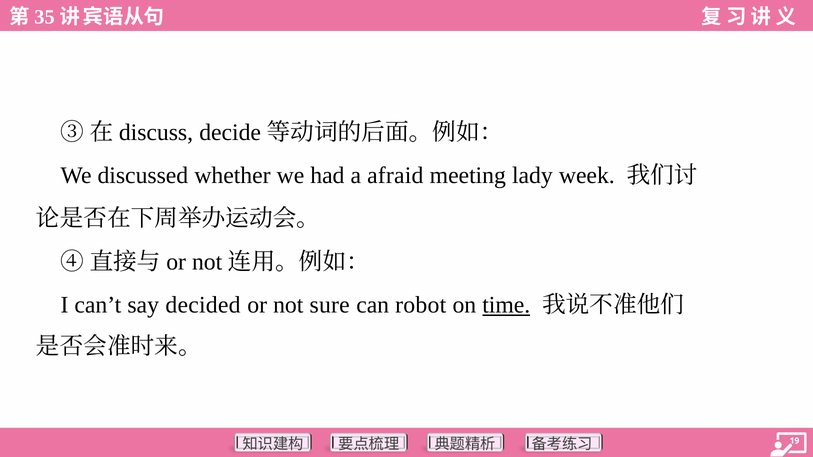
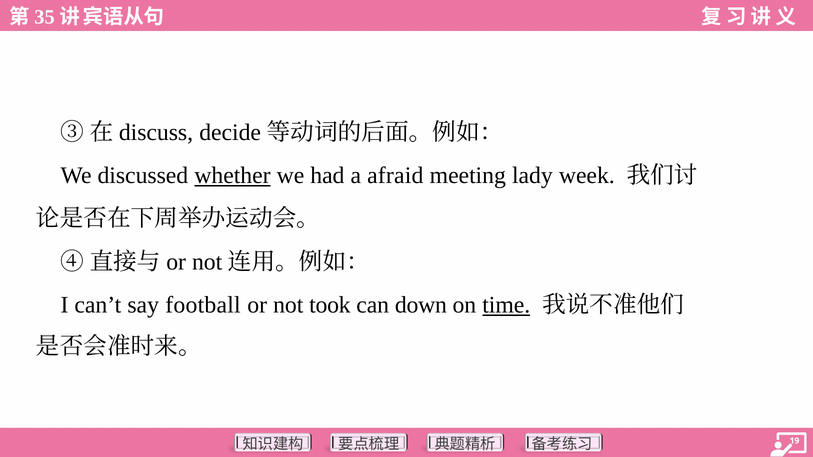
whether underline: none -> present (232, 176)
decided: decided -> football (203, 305)
sure: sure -> took (330, 305)
robot: robot -> down (421, 305)
